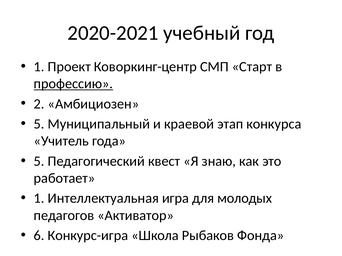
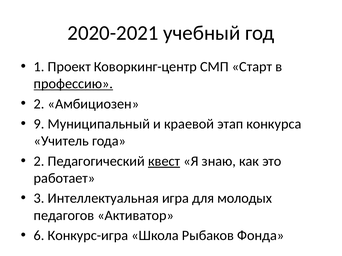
5: 5 -> 9 (39, 124)
5: 5 -> 2 (39, 161)
квест underline: none -> present (164, 161)
1: 1 -> 3 (39, 199)
